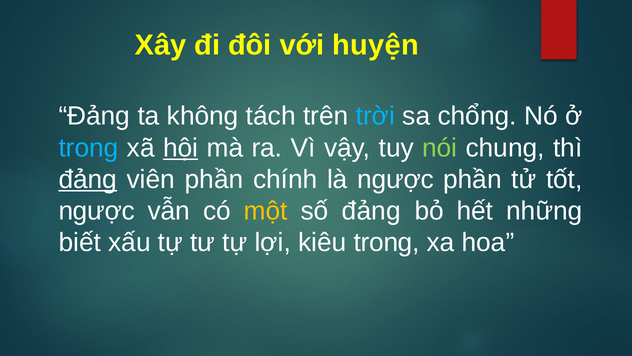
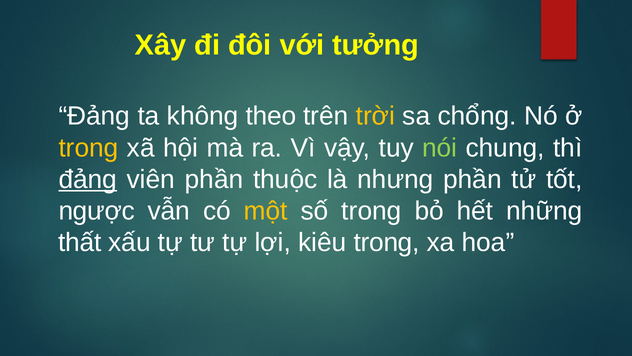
huyện: huyện -> tưởng (376, 45)
tách: tách -> theo (271, 116)
trời colour: light blue -> yellow (375, 116)
trong colour: light blue -> yellow (89, 148)
hội underline: present -> none (181, 148)
chính: chính -> thuộc (285, 179)
là ngược: ngược -> nhưng (395, 179)
số đảng: đảng -> trong (371, 211)
biết: biết -> thất (80, 242)
